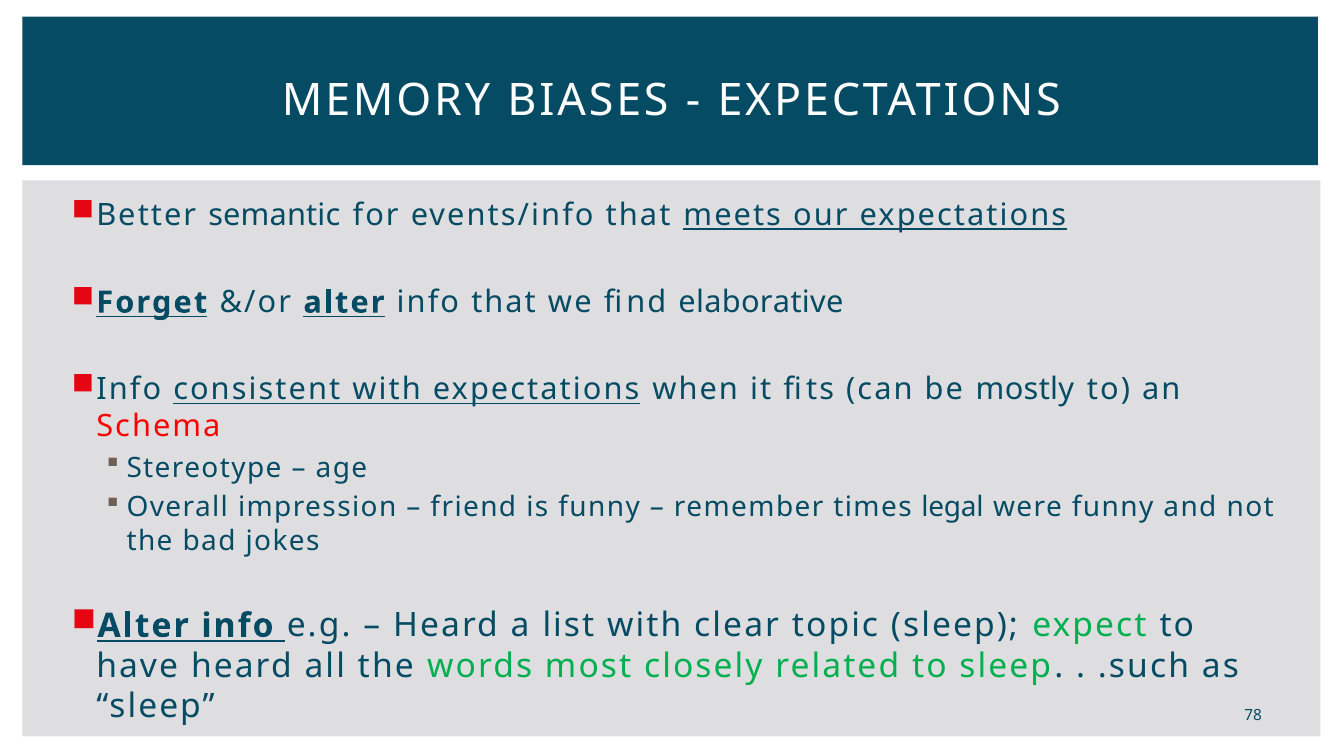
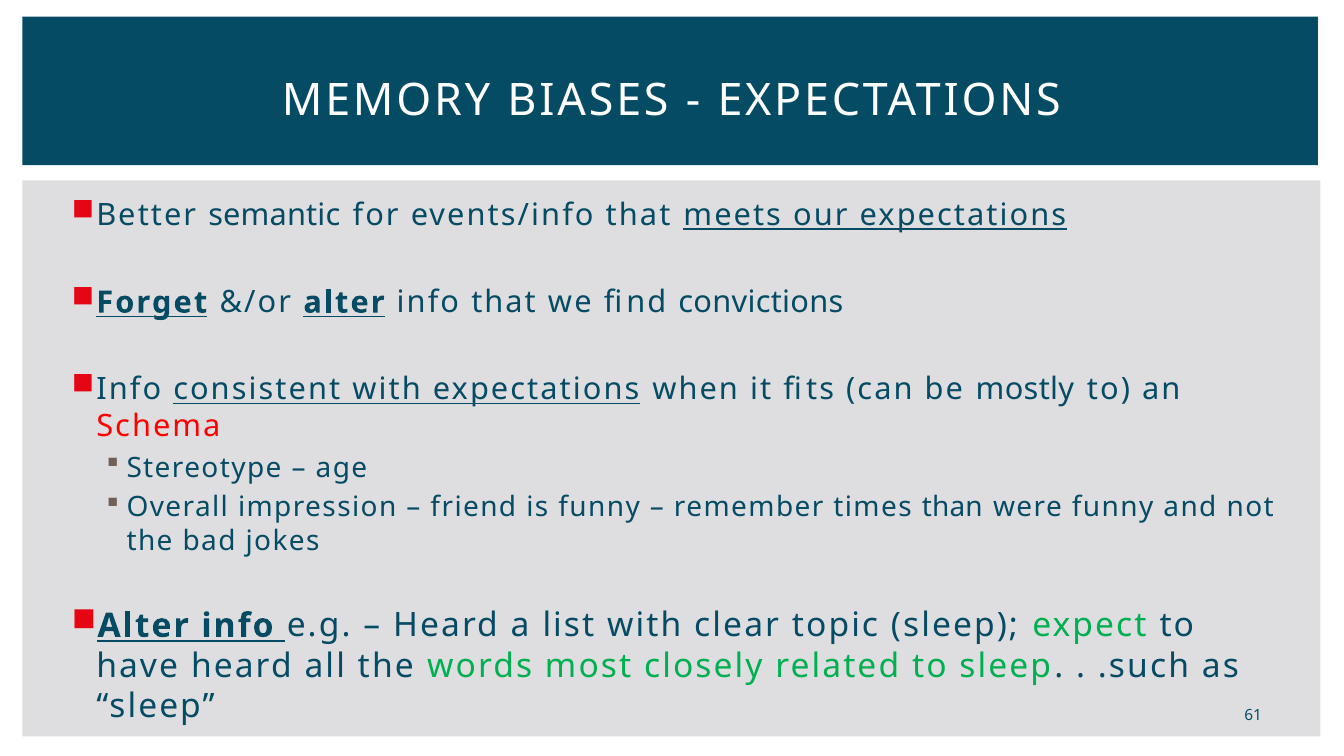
elaborative: elaborative -> convictions (761, 302)
legal: legal -> than (952, 508)
78: 78 -> 61 (1253, 715)
